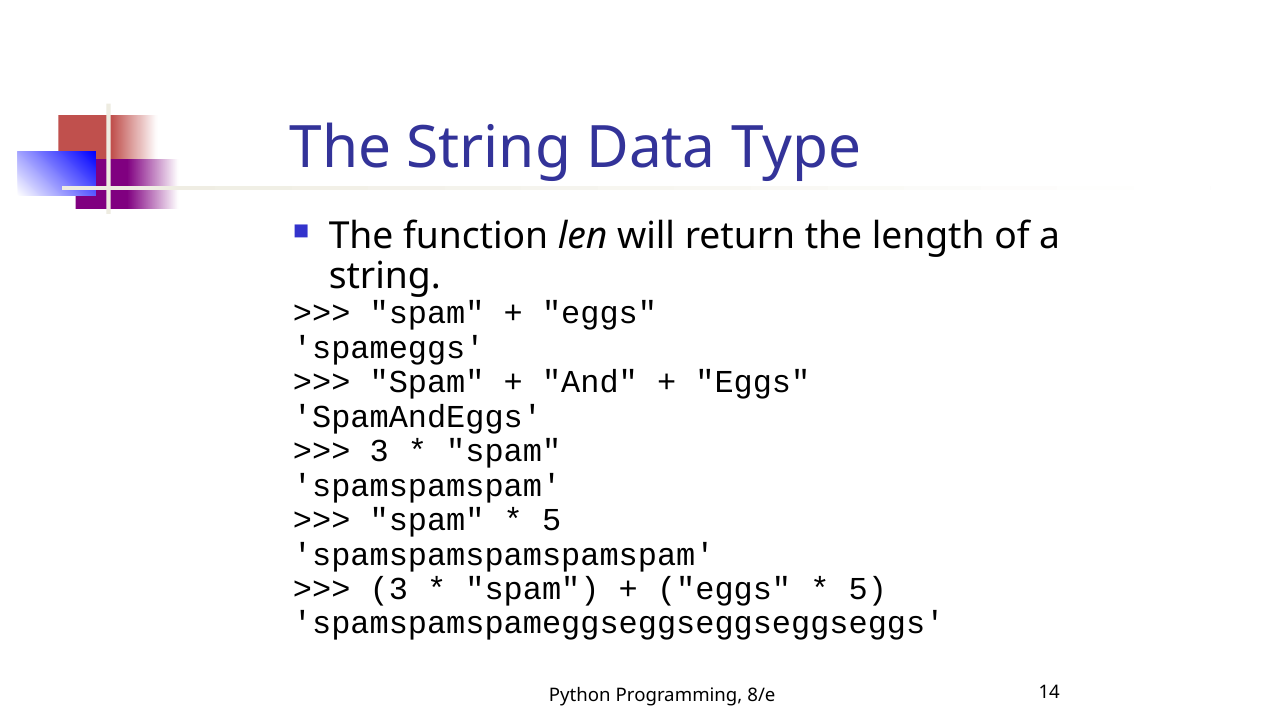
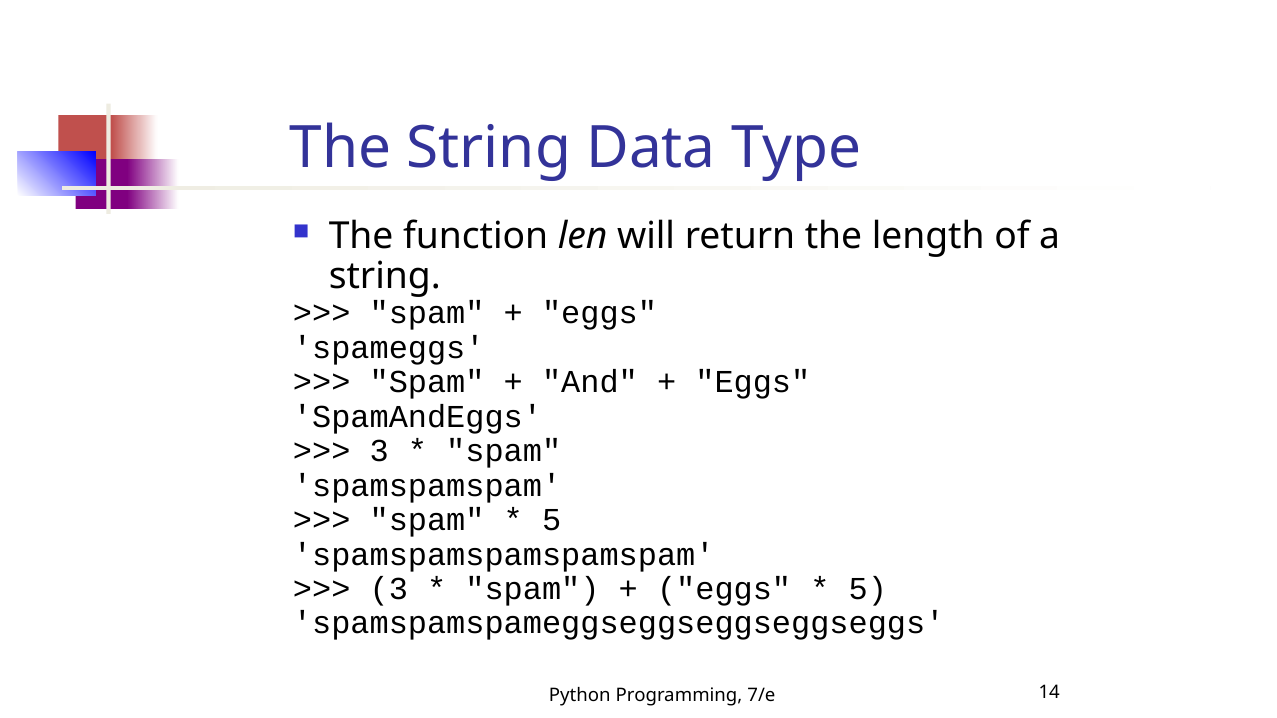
8/e: 8/e -> 7/e (761, 696)
